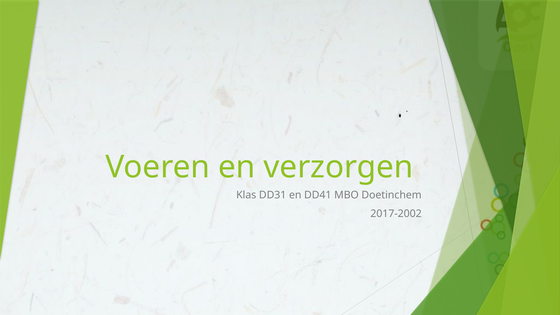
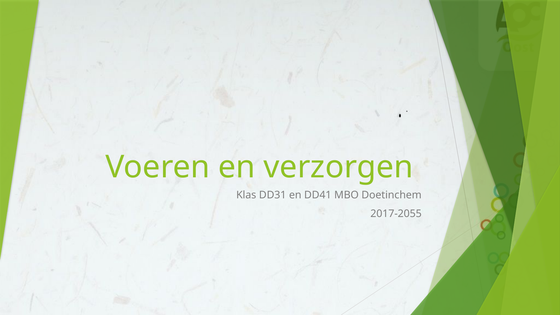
2017-2002: 2017-2002 -> 2017-2055 (396, 214)
